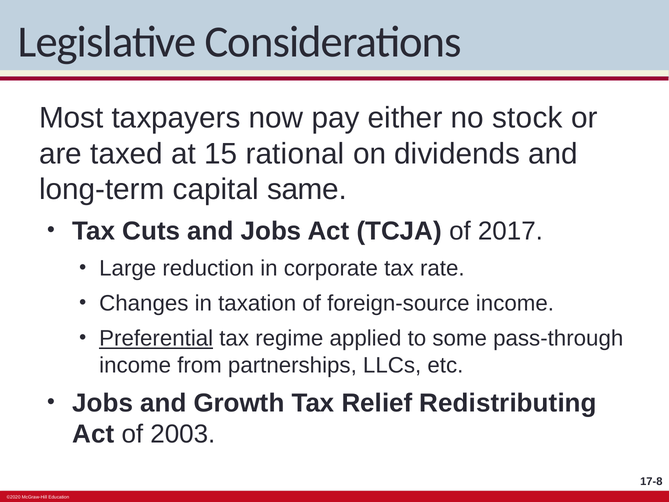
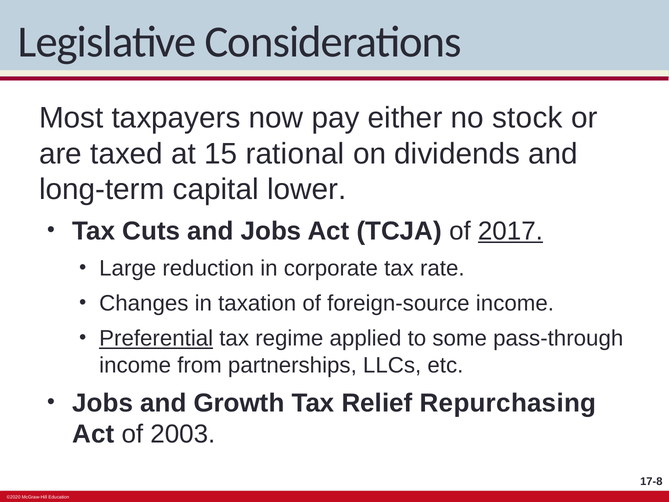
same: same -> lower (307, 189)
2017 underline: none -> present (510, 231)
Redistributing: Redistributing -> Repurchasing (508, 403)
